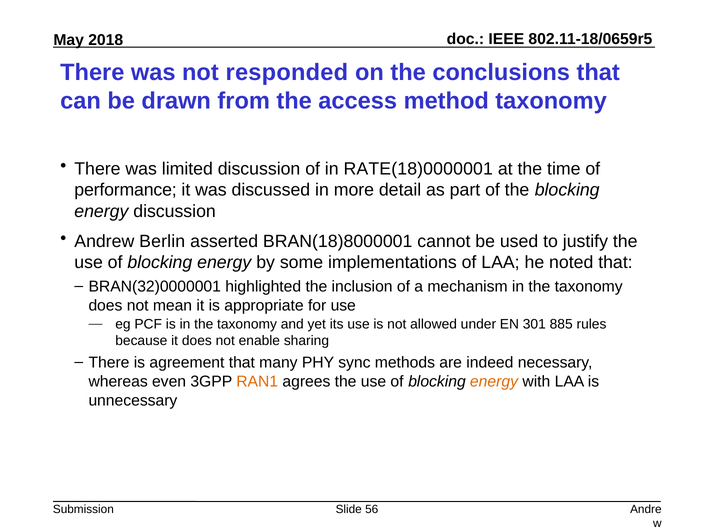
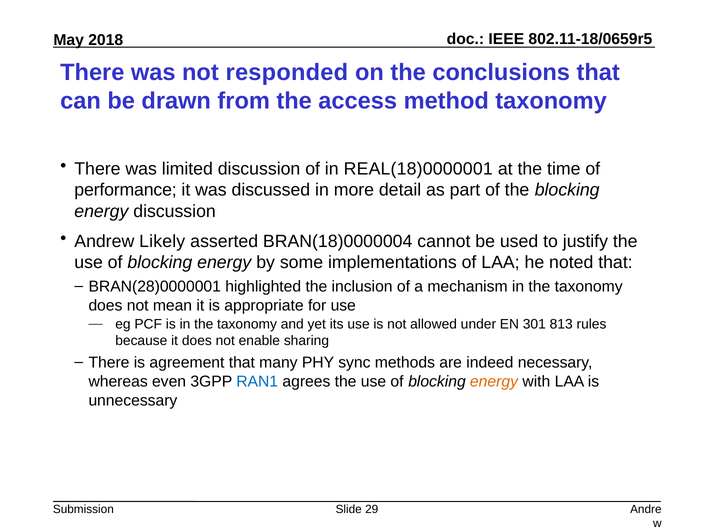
RATE(18)0000001: RATE(18)0000001 -> REAL(18)0000001 (418, 169)
Berlin: Berlin -> Likely (162, 241)
BRAN(18)8000001: BRAN(18)8000001 -> BRAN(18)0000004 (338, 241)
BRAN(32)0000001: BRAN(32)0000001 -> BRAN(28)0000001 (155, 286)
885: 885 -> 813 (561, 324)
RAN1 colour: orange -> blue (257, 381)
56: 56 -> 29 (372, 509)
